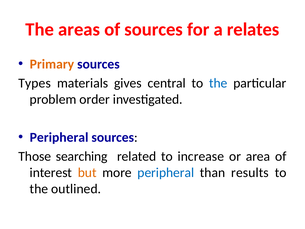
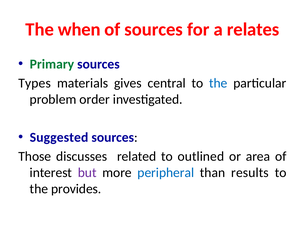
areas: areas -> when (79, 30)
Primary colour: orange -> green (52, 64)
Peripheral: Peripheral -> Suggested (59, 137)
searching: searching -> discusses (82, 156)
increase: increase -> outlined (201, 156)
but colour: orange -> purple (87, 172)
outlined: outlined -> provides (76, 189)
